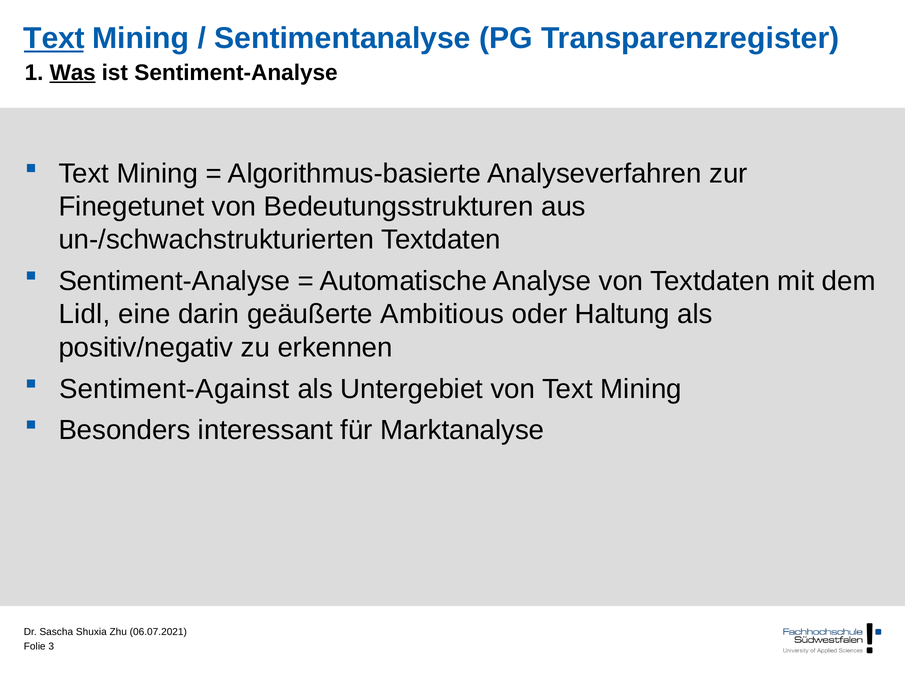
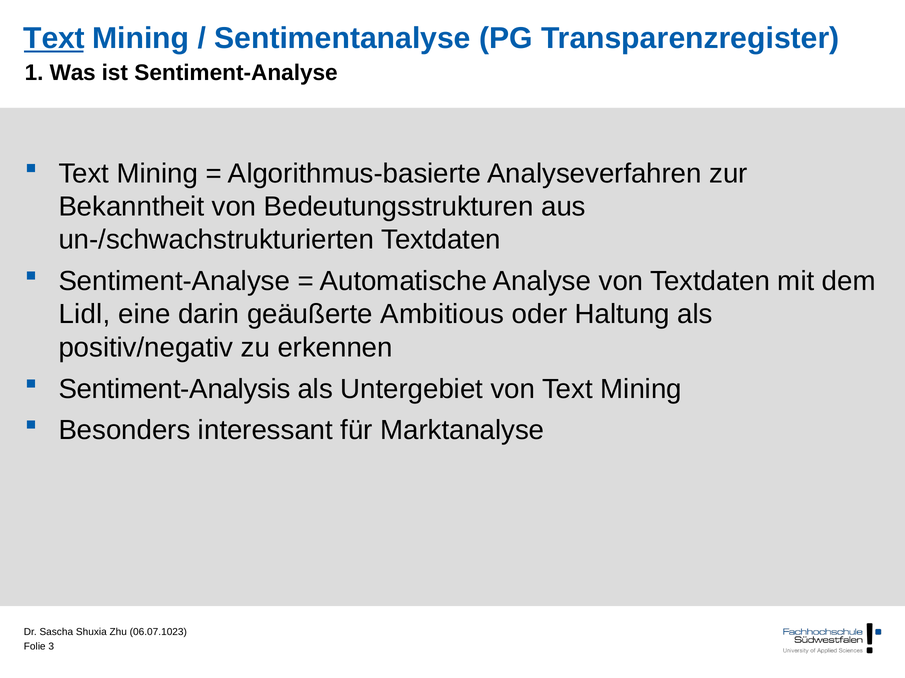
Was underline: present -> none (73, 73)
Finegetunet: Finegetunet -> Bekanntheit (131, 207)
Sentiment-Against: Sentiment-Against -> Sentiment-Analysis (174, 389)
06.07.2021: 06.07.2021 -> 06.07.1023 (158, 633)
